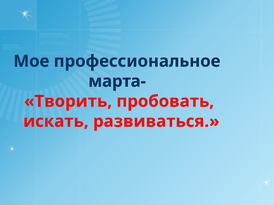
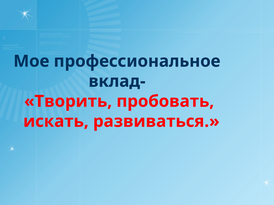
марта-: марта- -> вклад- (117, 81)
